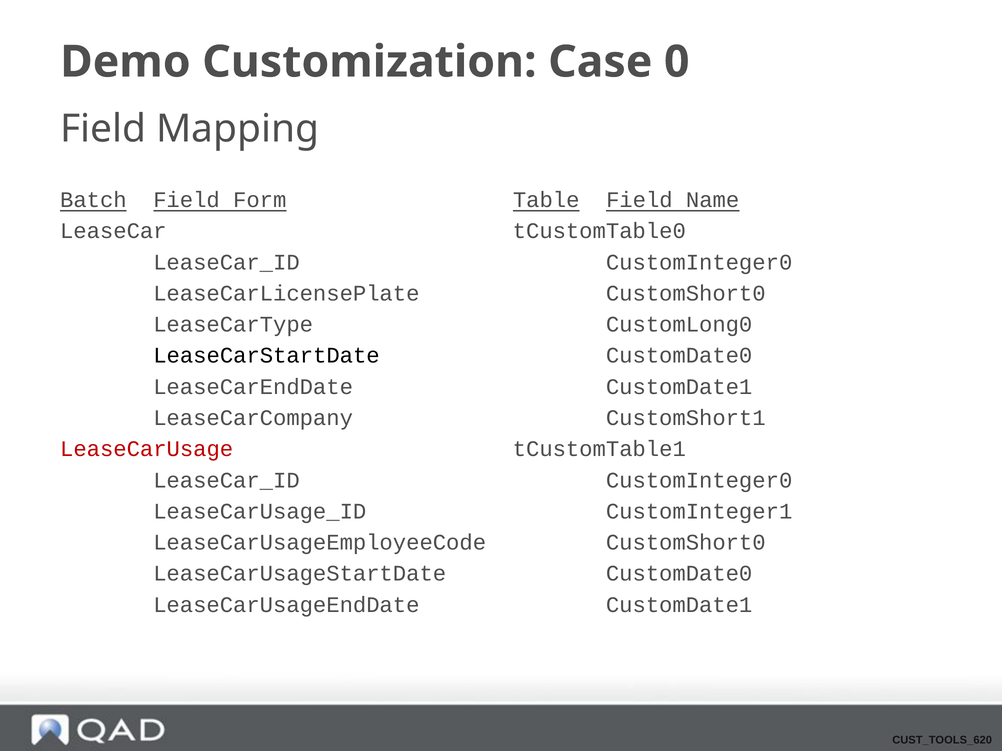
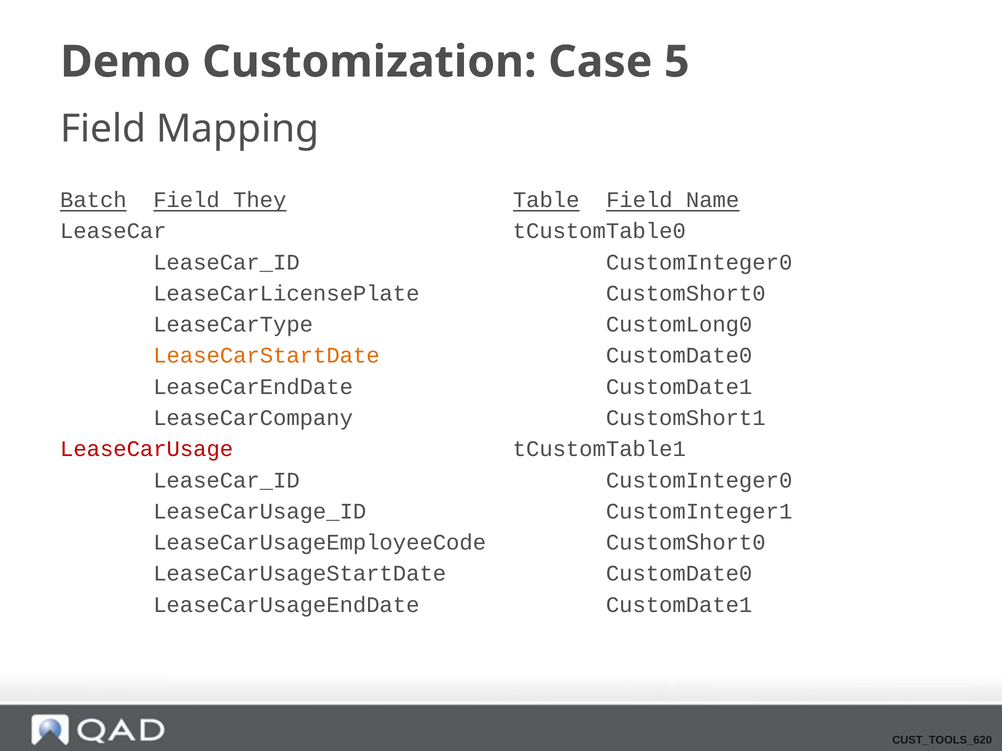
0: 0 -> 5 (677, 62)
Form: Form -> They (260, 200)
LeaseCarStartDate colour: black -> orange (267, 356)
